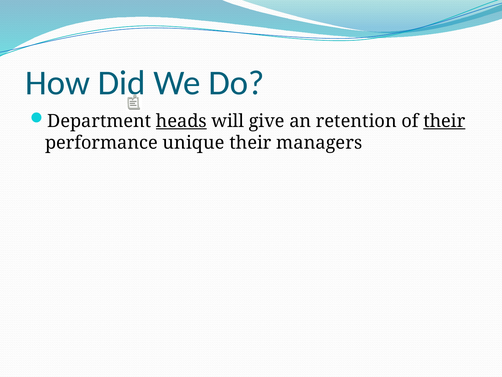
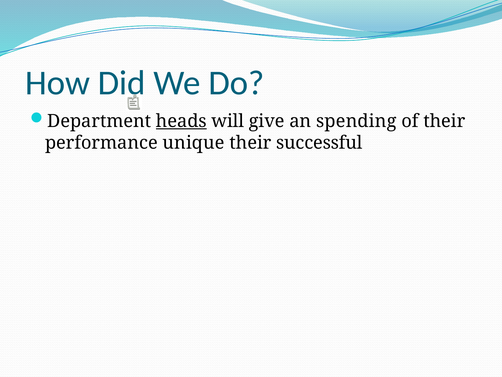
retention: retention -> spending (356, 121)
their underline: present -> none (444, 121)
managers: managers -> successful (319, 143)
